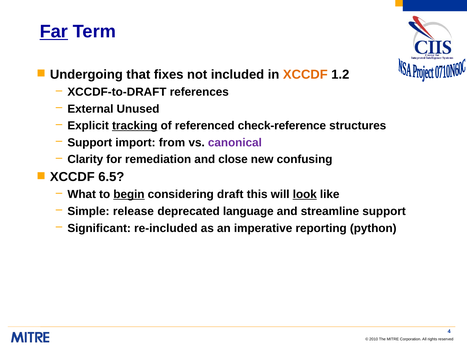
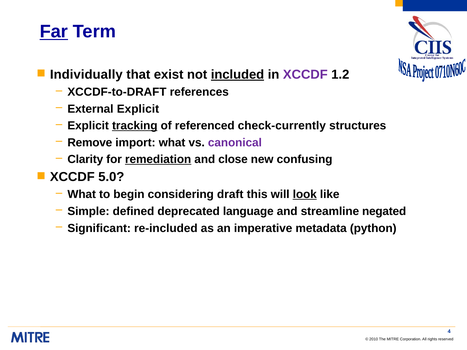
Undergoing: Undergoing -> Individually (86, 75)
fixes: fixes -> exist (169, 75)
included underline: none -> present (237, 75)
XCCDF colour: orange -> purple (305, 75)
External Unused: Unused -> Explicit (138, 109)
check-reference: check-reference -> check-currently (282, 126)
Support: Support -> Remove (90, 143)
import from: from -> what (172, 143)
remediation underline: none -> present (158, 160)
6.5: 6.5 -> 5.0 (111, 177)
begin underline: present -> none (129, 195)
release: release -> defined (133, 211)
streamline support: support -> negated (384, 211)
reporting: reporting -> metadata (321, 228)
